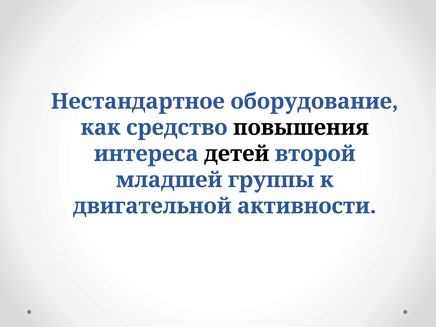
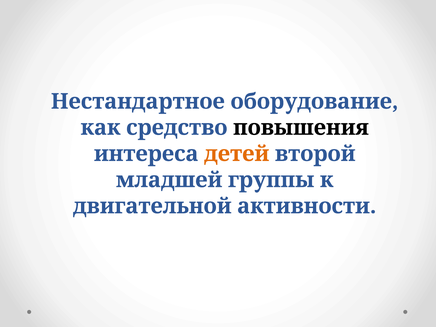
детей colour: black -> orange (237, 154)
